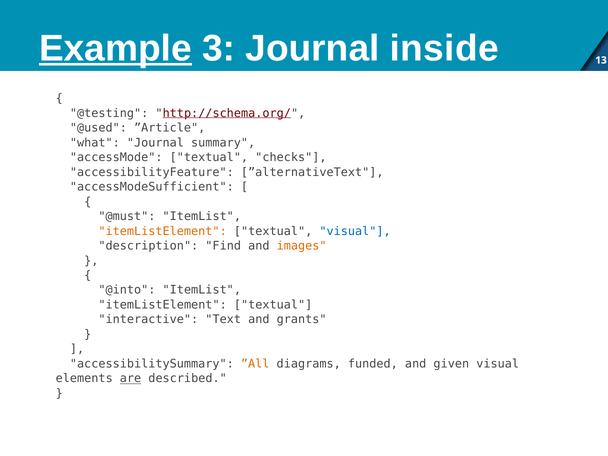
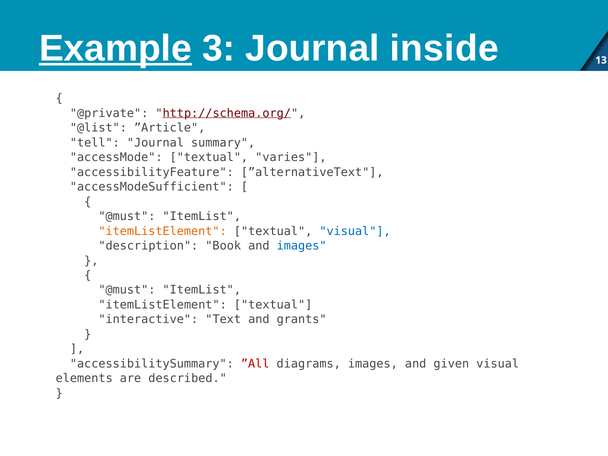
@testing: @testing -> @private (109, 113)
@used: @used -> @list (98, 128)
what: what -> tell (95, 143)
checks: checks -> varies (291, 157)
Find: Find -> Book (223, 246)
images colour: orange -> blue (302, 246)
@into: @into -> @must (127, 290)
”All colour: orange -> red (255, 364)
diagrams funded: funded -> images (373, 364)
are underline: present -> none (131, 379)
